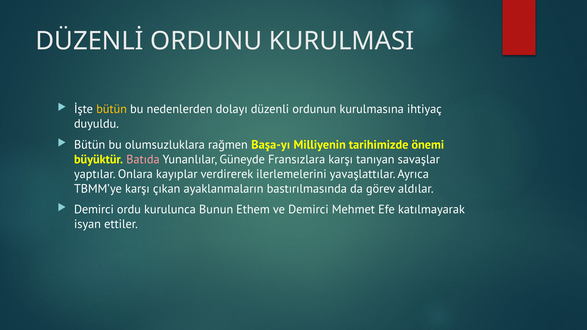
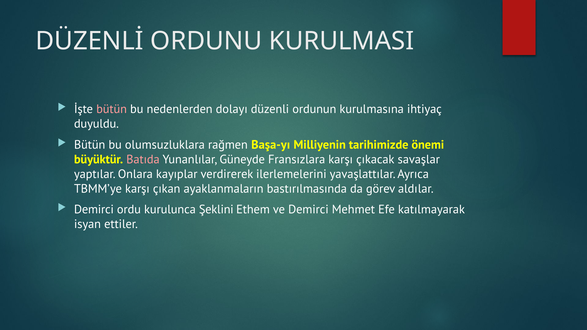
bütün colour: yellow -> pink (112, 109)
tanıyan: tanıyan -> çıkacak (375, 159)
Bunun: Bunun -> Şeklini (216, 210)
